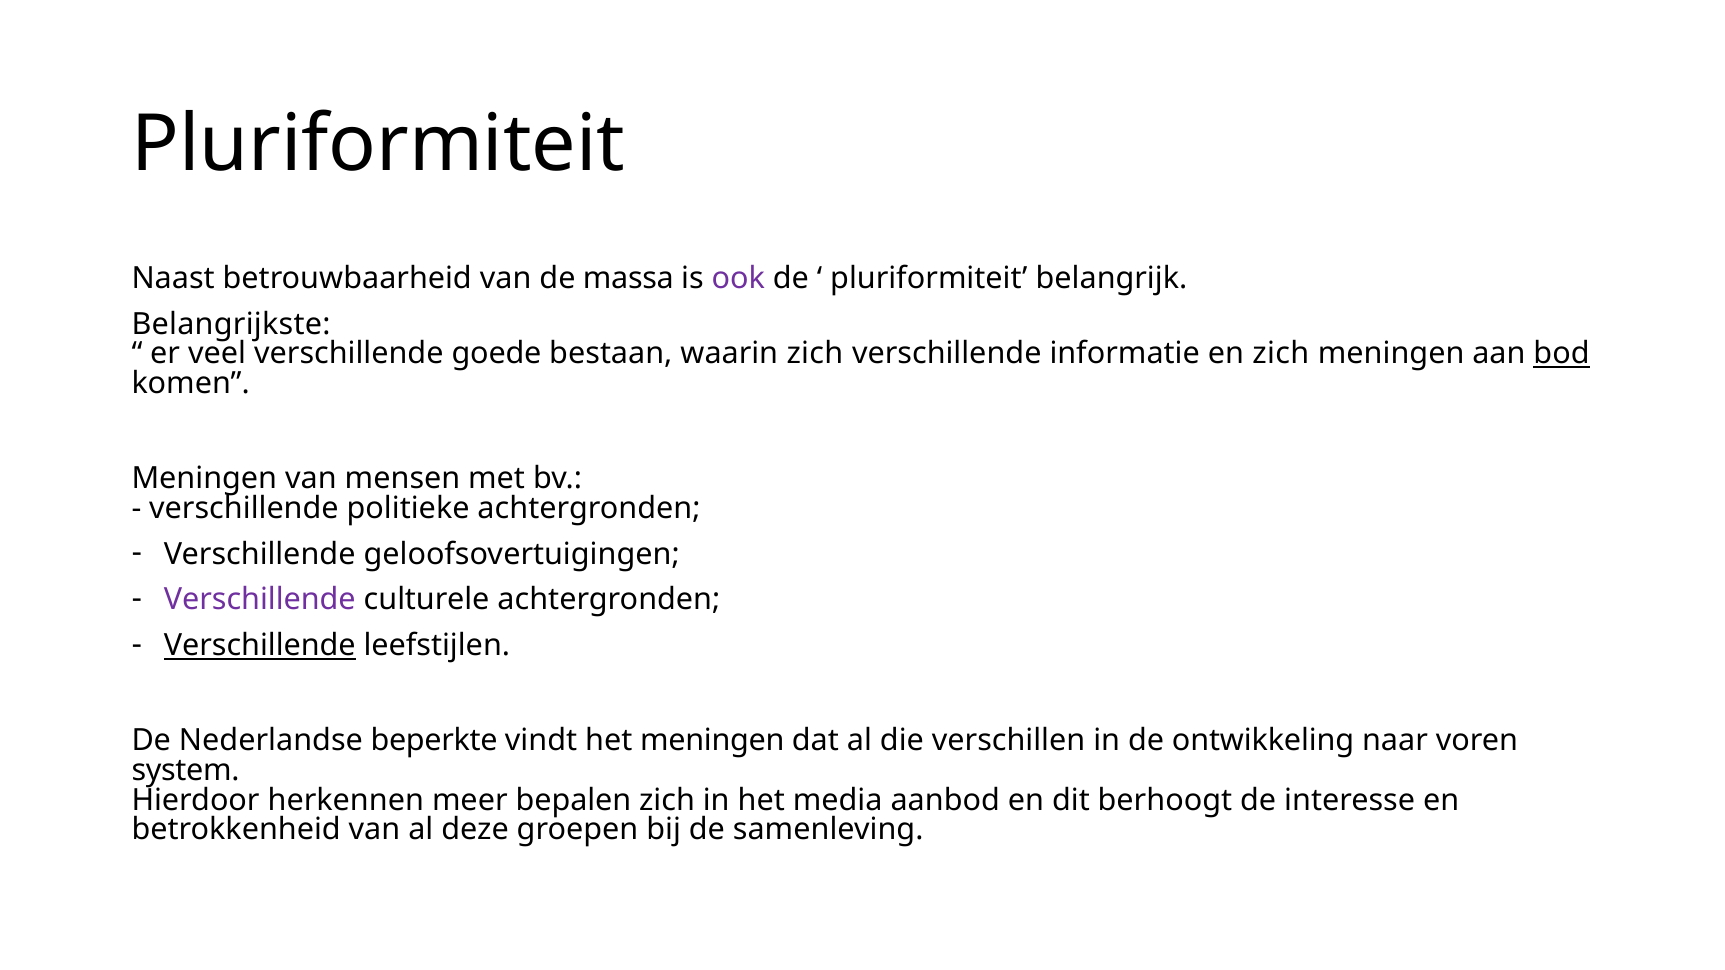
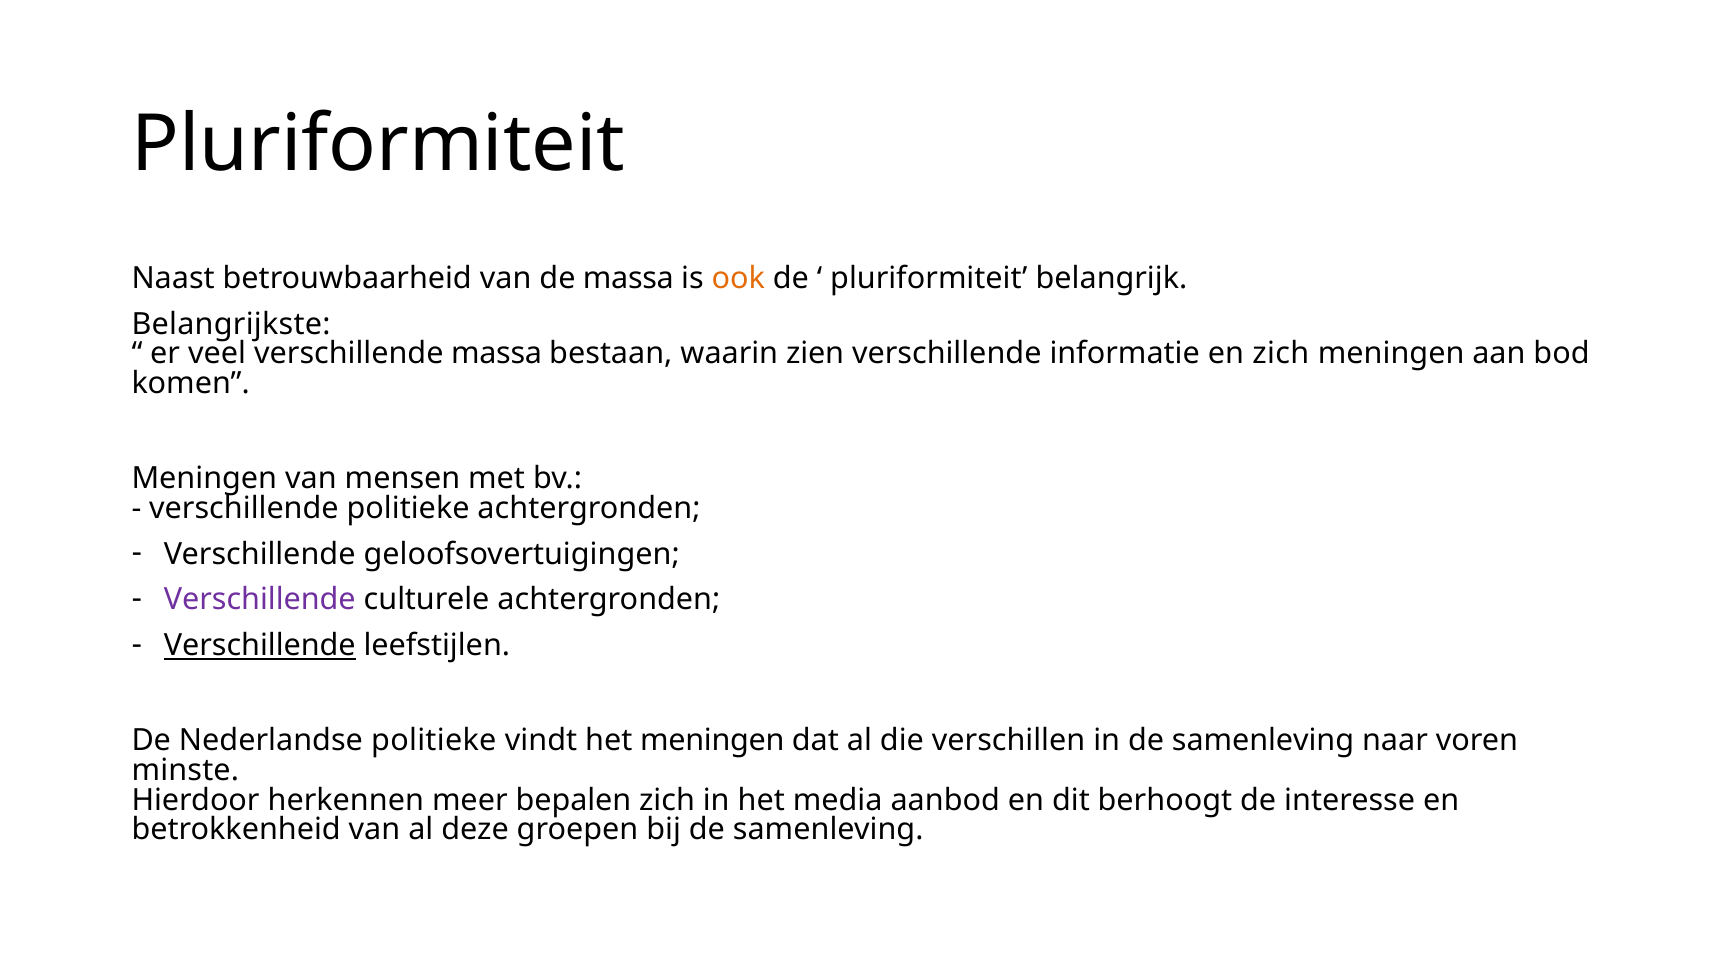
ook colour: purple -> orange (738, 278)
verschillende goede: goede -> massa (497, 354)
waarin zich: zich -> zien (815, 354)
bod underline: present -> none (1562, 354)
Nederlandse beperkte: beperkte -> politieke (434, 741)
in de ontwikkeling: ontwikkeling -> samenleving (1263, 741)
system: system -> minste (185, 771)
